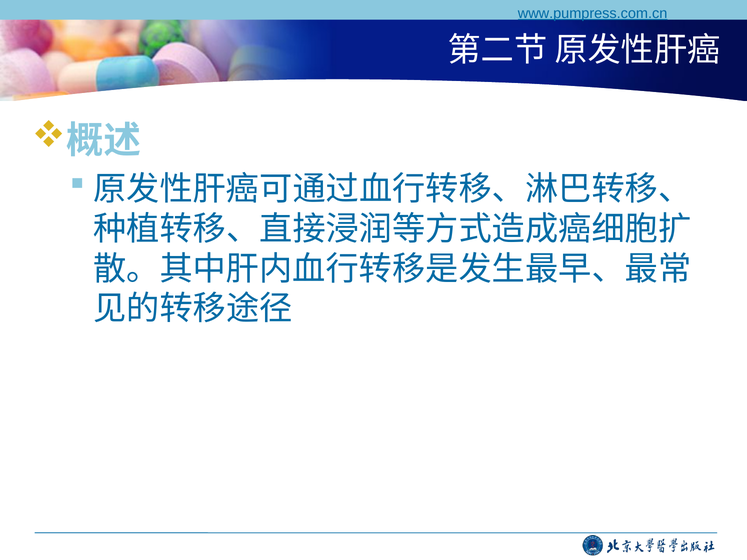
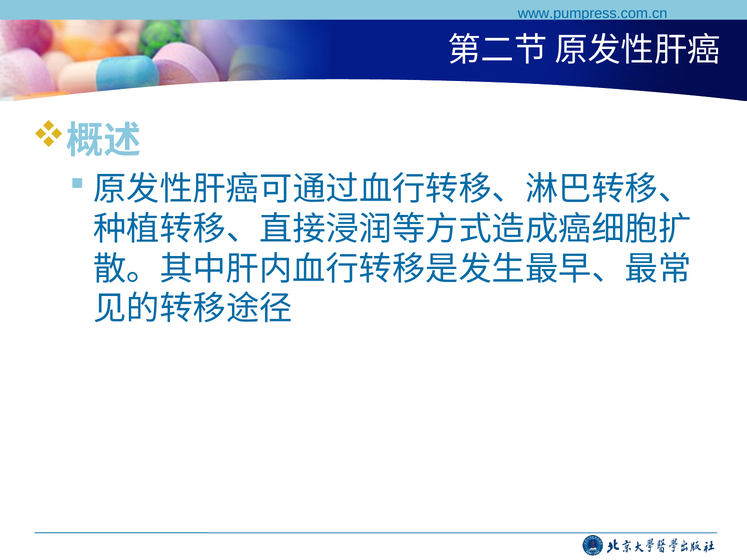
www.pumpress.com.cn underline: present -> none (593, 13)
